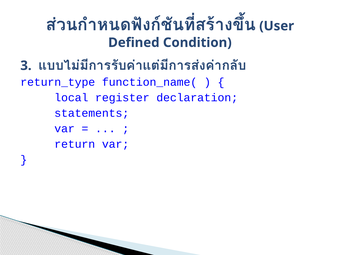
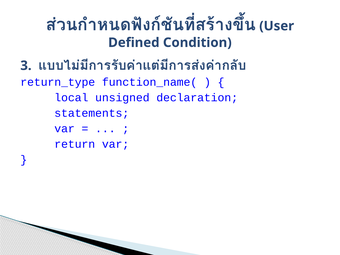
register: register -> unsigned (122, 98)
